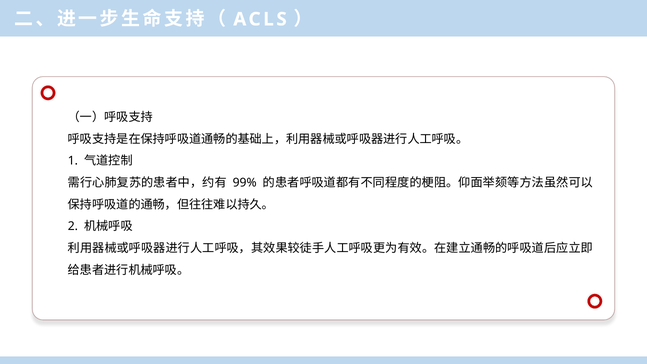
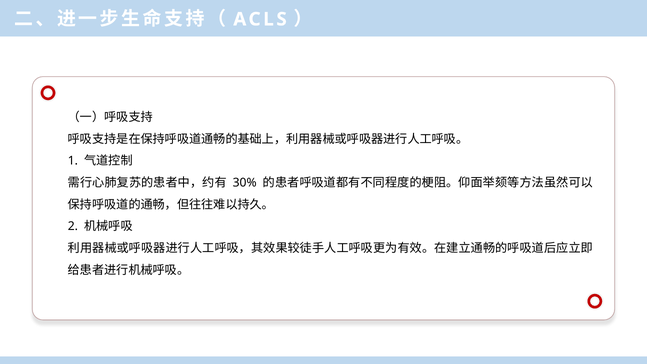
99%: 99% -> 30% (245, 183)
